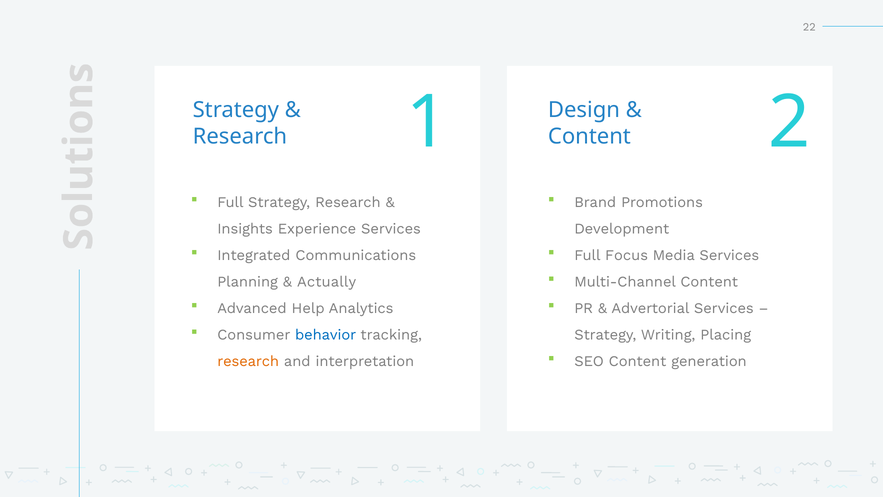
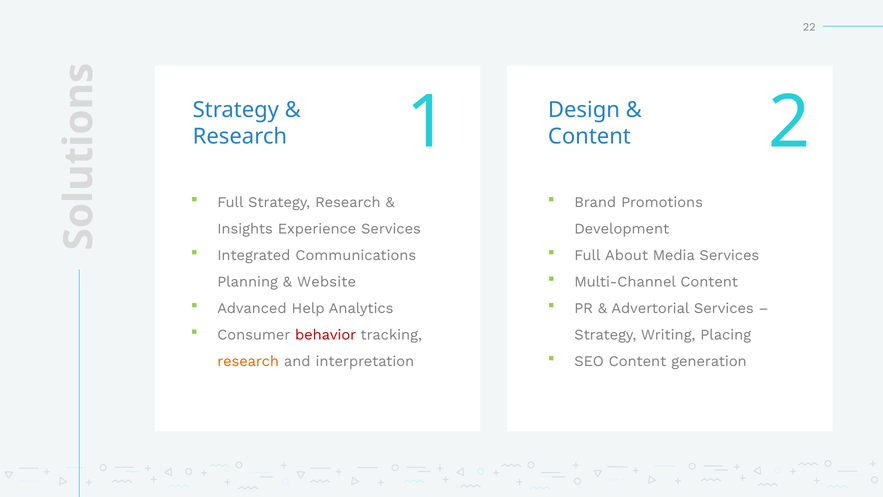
Focus: Focus -> About (627, 255)
Actually: Actually -> Website (327, 282)
behavior colour: blue -> red (326, 335)
